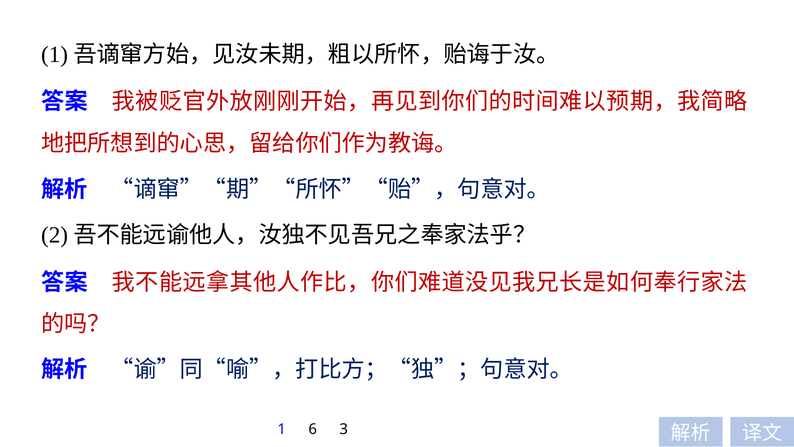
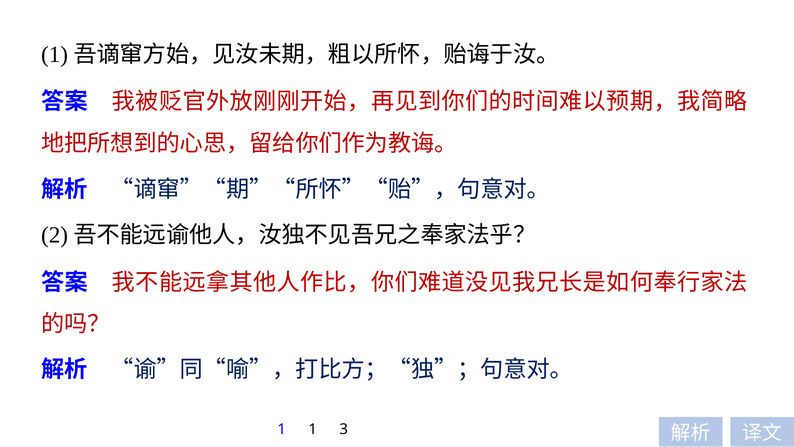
1 6: 6 -> 1 (313, 429)
